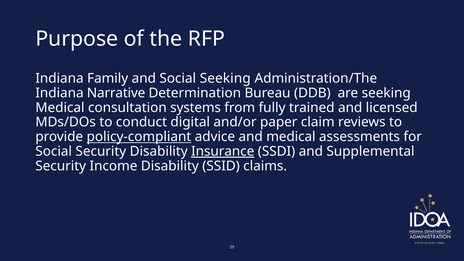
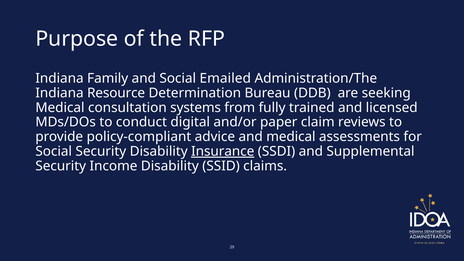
Social Seeking: Seeking -> Emailed (225, 78)
Narrative: Narrative -> Resource (116, 93)
policy‑compliant underline: present -> none (139, 137)
